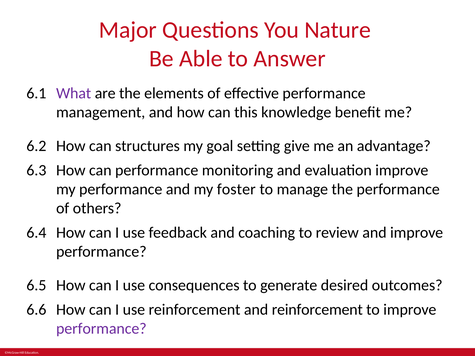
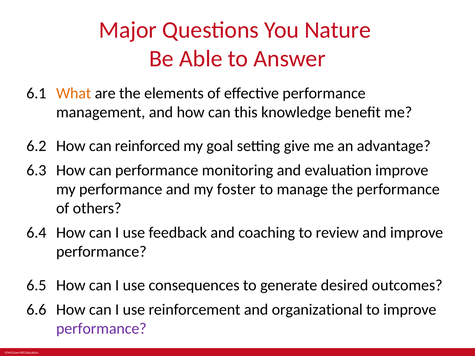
What colour: purple -> orange (74, 93)
structures: structures -> reinforced (148, 146)
and reinforcement: reinforcement -> organizational (317, 310)
